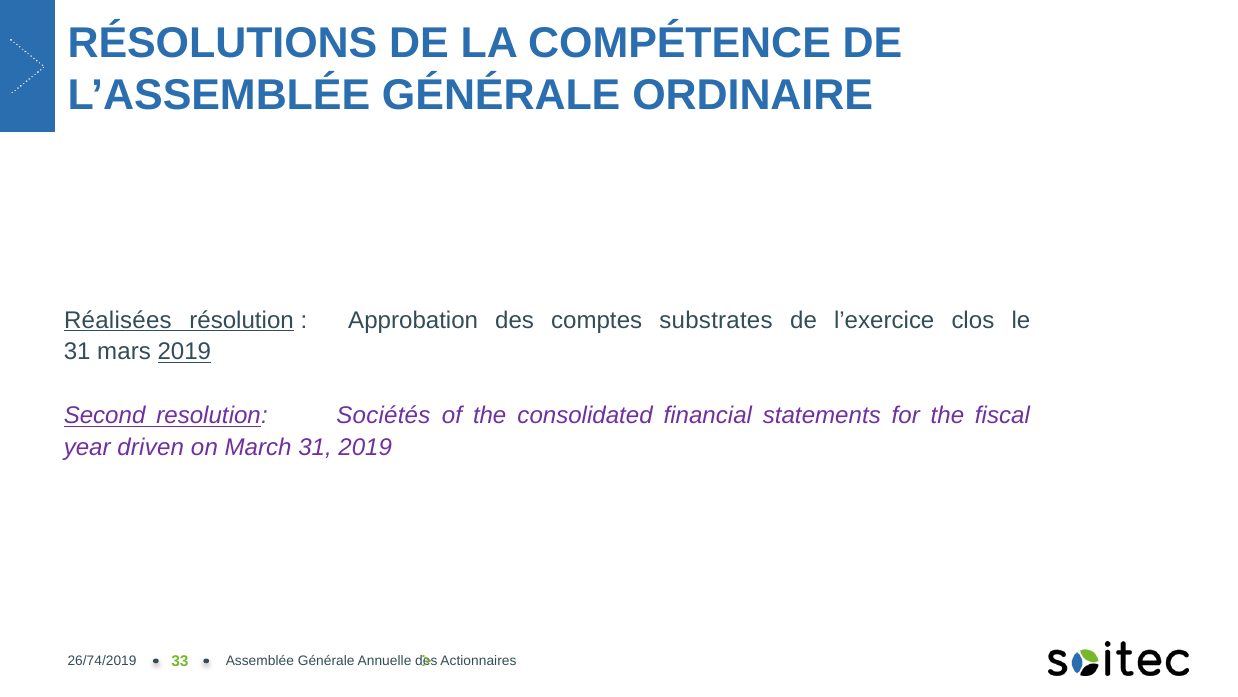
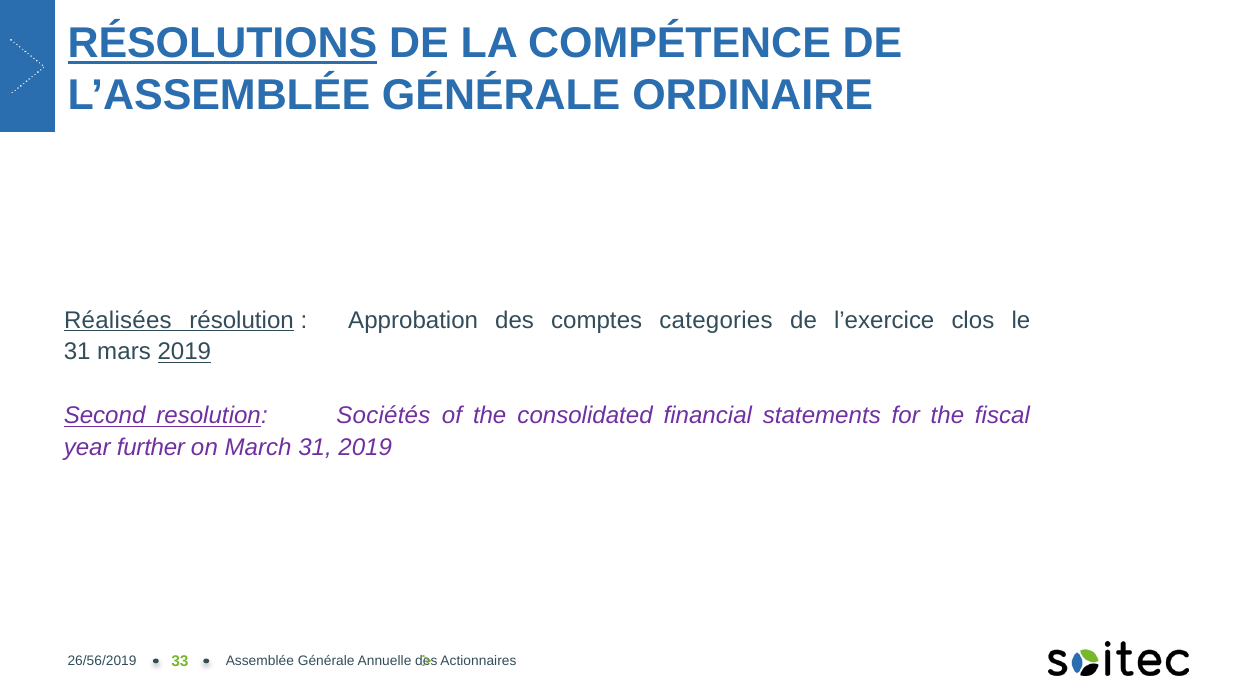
RÉSOLUTIONS underline: none -> present (222, 44)
substrates: substrates -> categories (716, 320)
driven: driven -> further (151, 447)
26/74/2019: 26/74/2019 -> 26/56/2019 (102, 660)
